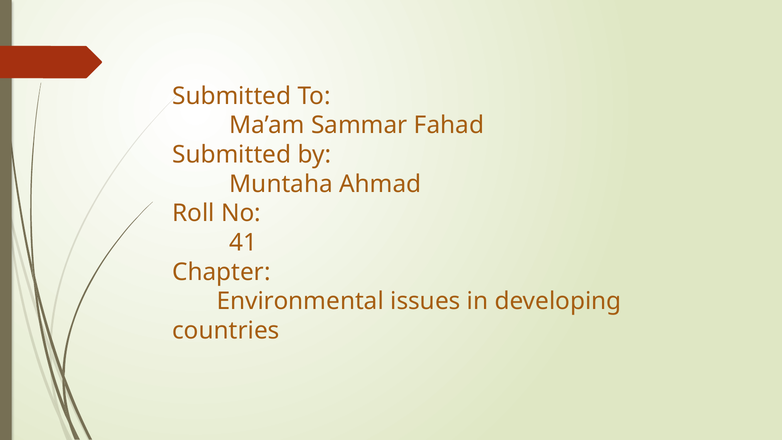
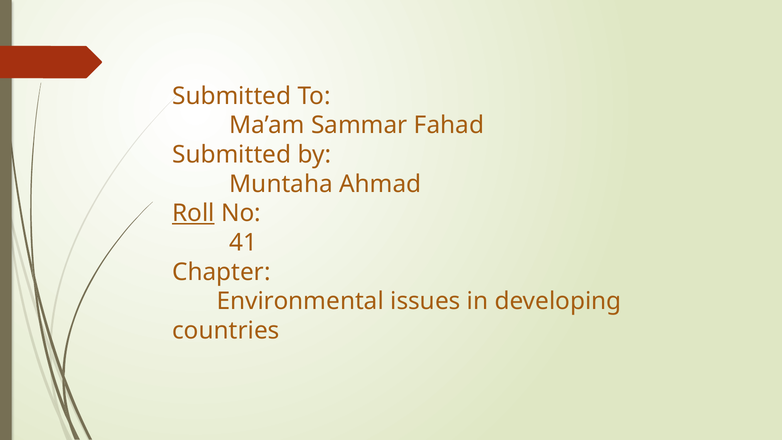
Roll underline: none -> present (193, 213)
